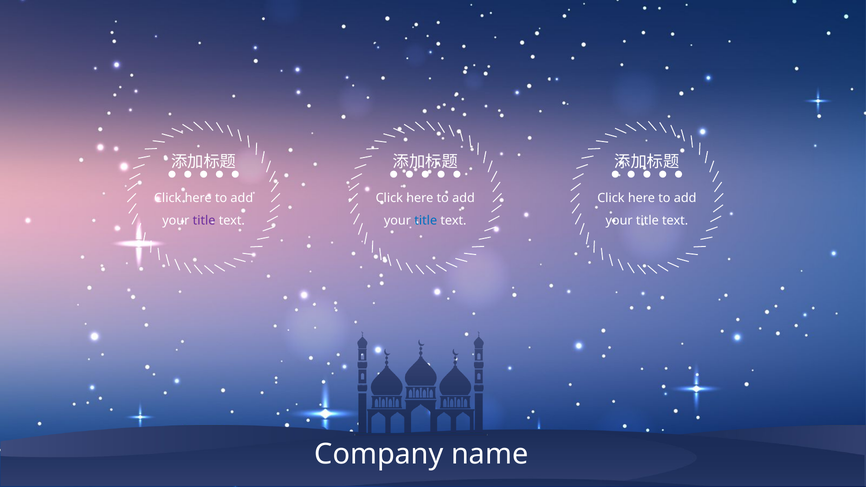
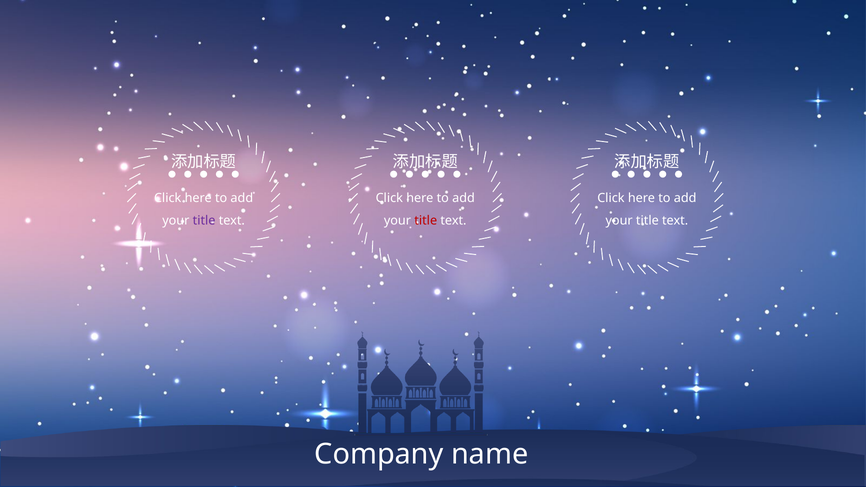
title colour: blue -> red (426, 221)
